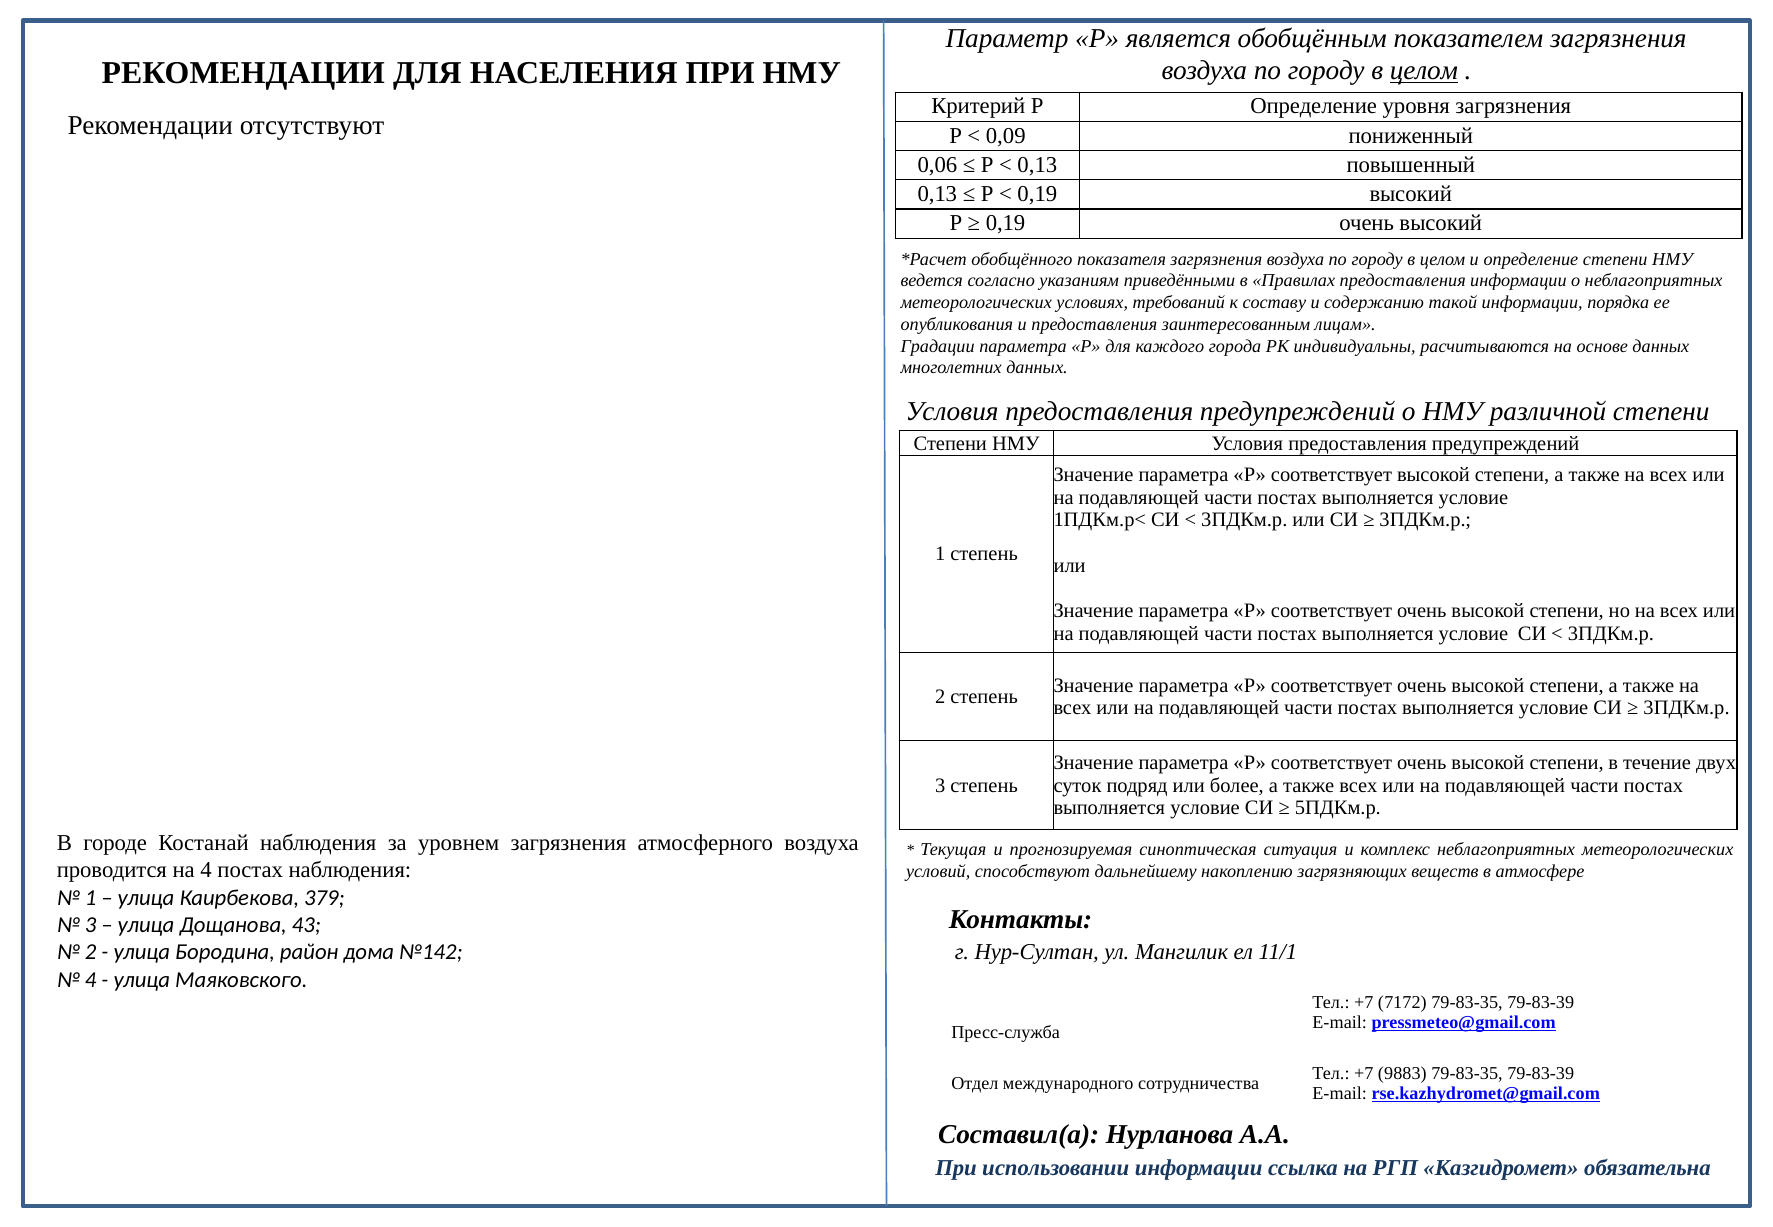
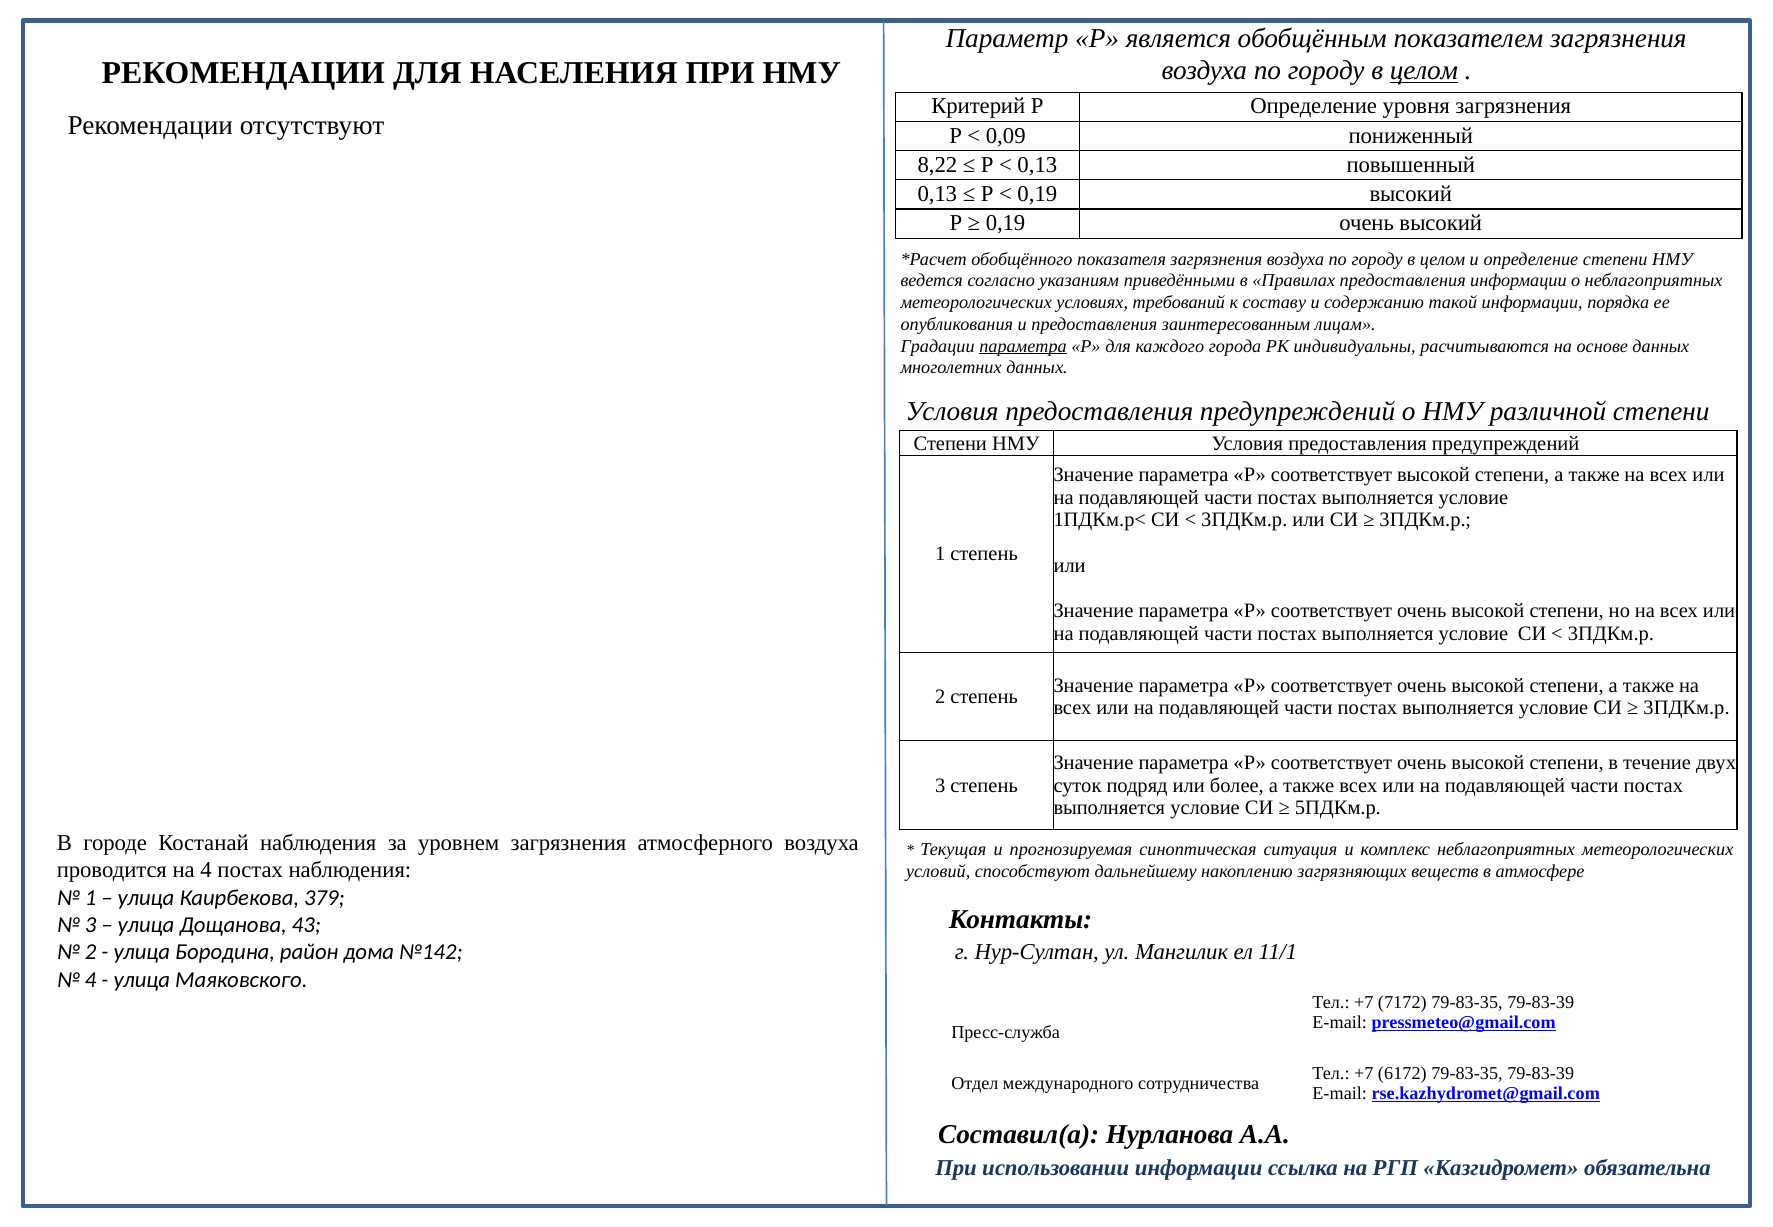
0,06: 0,06 -> 8,22 (937, 165)
параметра underline: none -> present (1023, 346)
9883: 9883 -> 6172 (1402, 1074)
